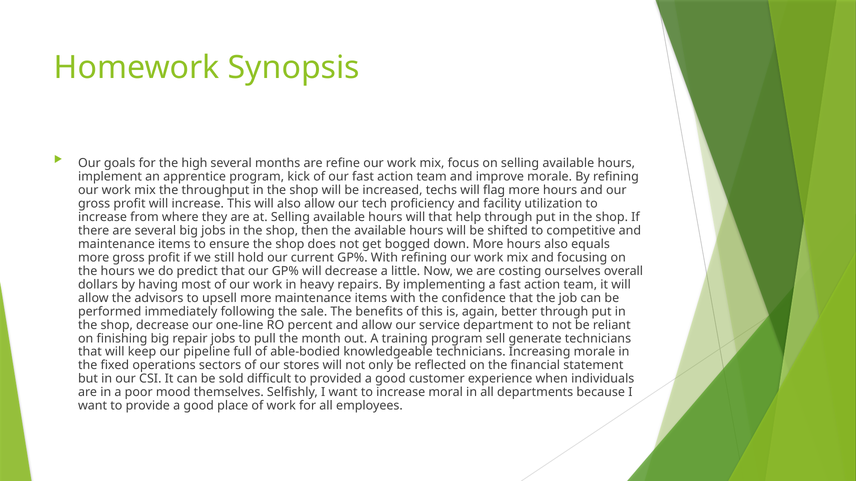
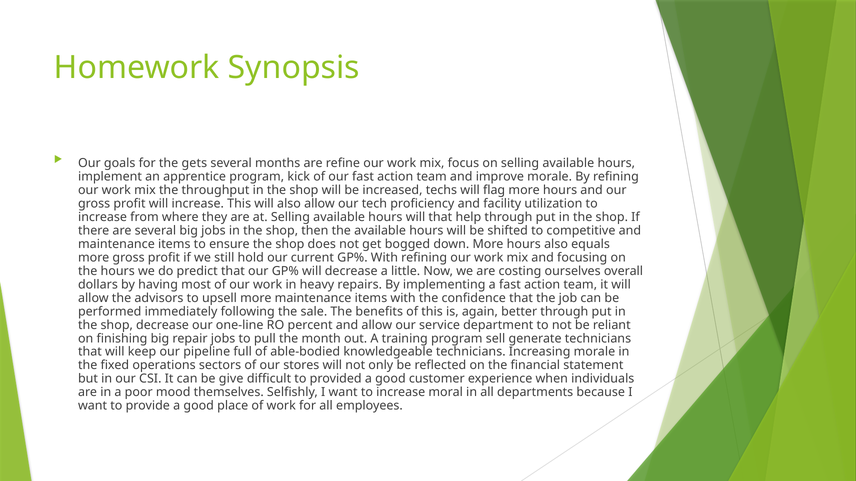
high: high -> gets (194, 163)
sold: sold -> give (231, 379)
